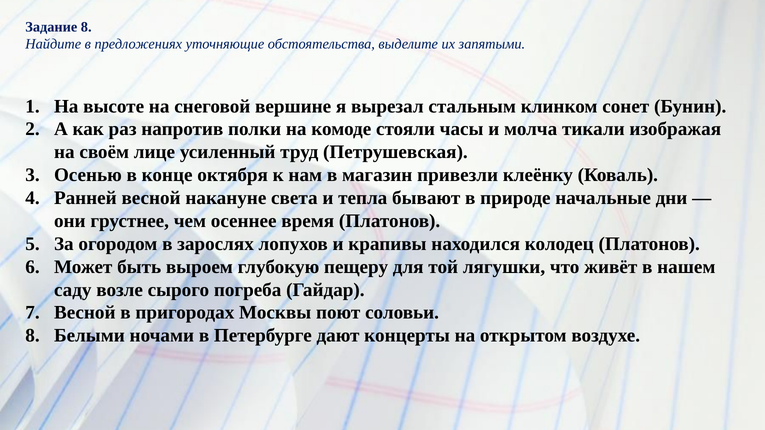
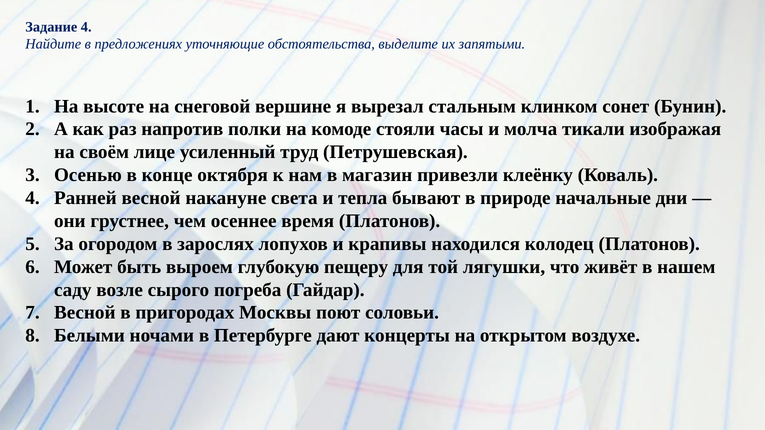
Задание 8: 8 -> 4 (86, 27)
